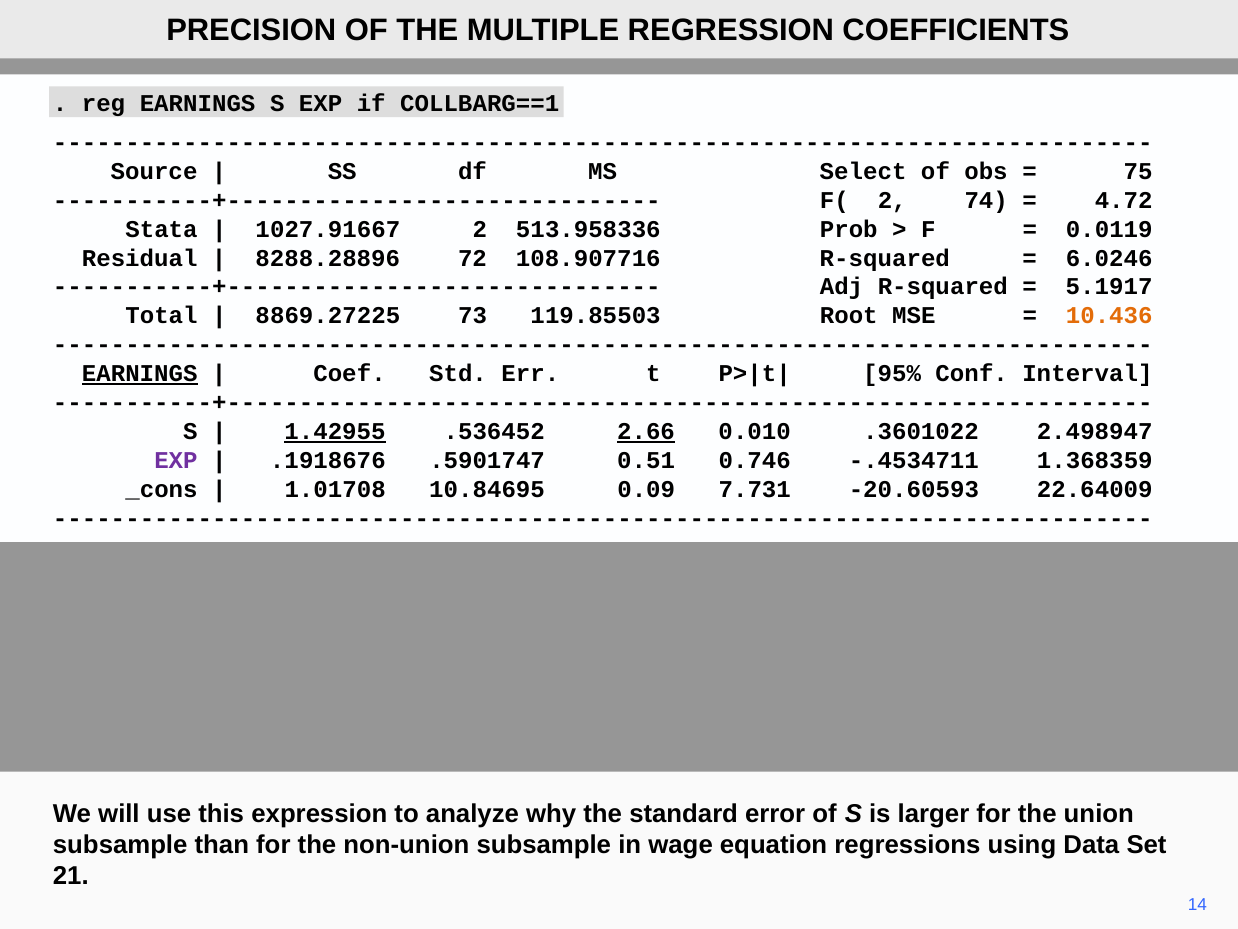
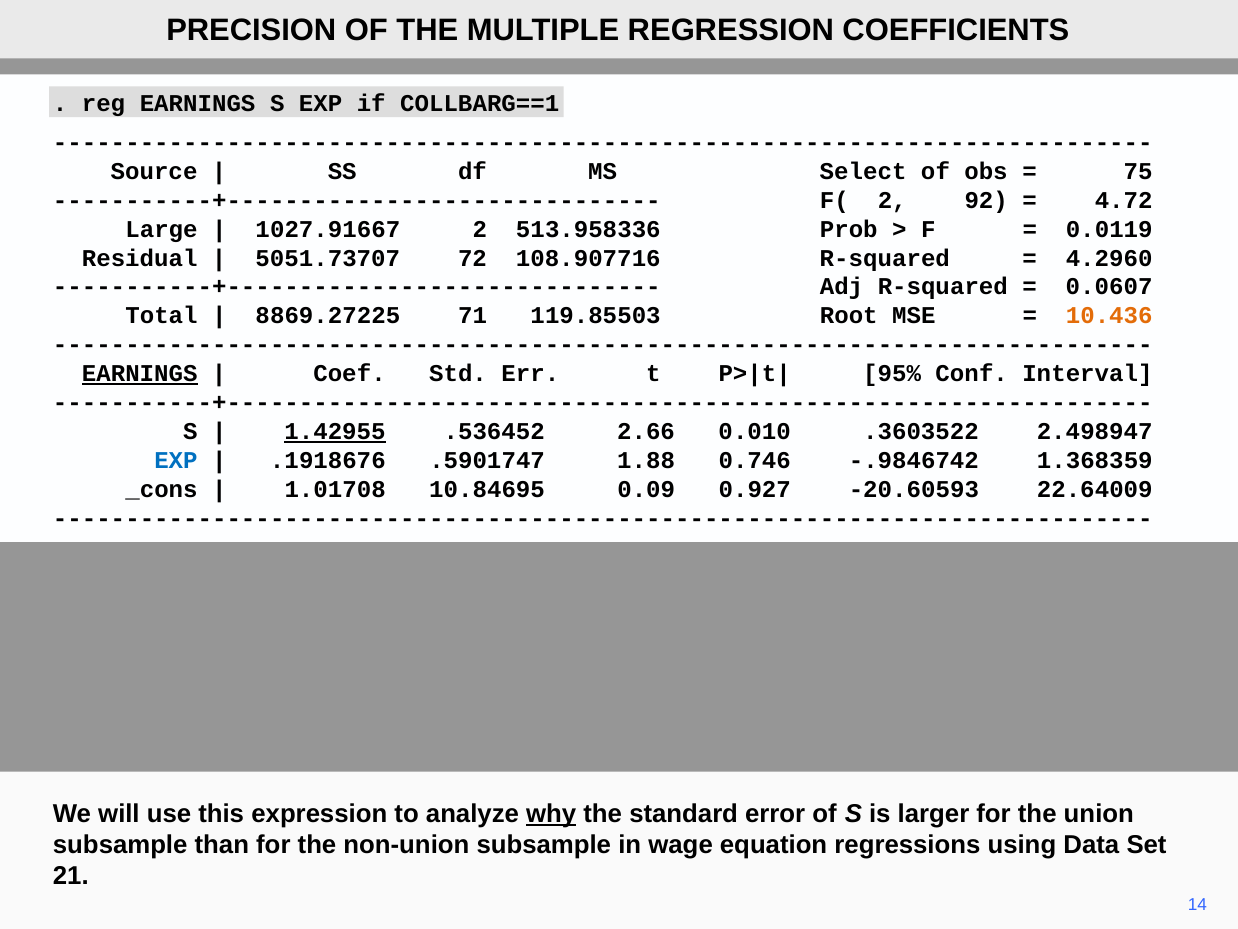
74: 74 -> 92 (986, 200)
Stata: Stata -> Large (161, 229)
8288.28896: 8288.28896 -> 5051.73707 (328, 258)
6.0246: 6.0246 -> 4.2960 (1109, 258)
5.1917: 5.1917 -> 0.0607 (1109, 287)
73: 73 -> 71 (473, 316)
2.66 underline: present -> none (646, 431)
.3601022: .3601022 -> .3603522 (921, 431)
EXP colour: purple -> blue (176, 460)
0.51: 0.51 -> 1.88 (646, 460)
-.4534711: -.4534711 -> -.9846742 (914, 460)
7.731: 7.731 -> 0.927 (755, 489)
why underline: none -> present (551, 813)
